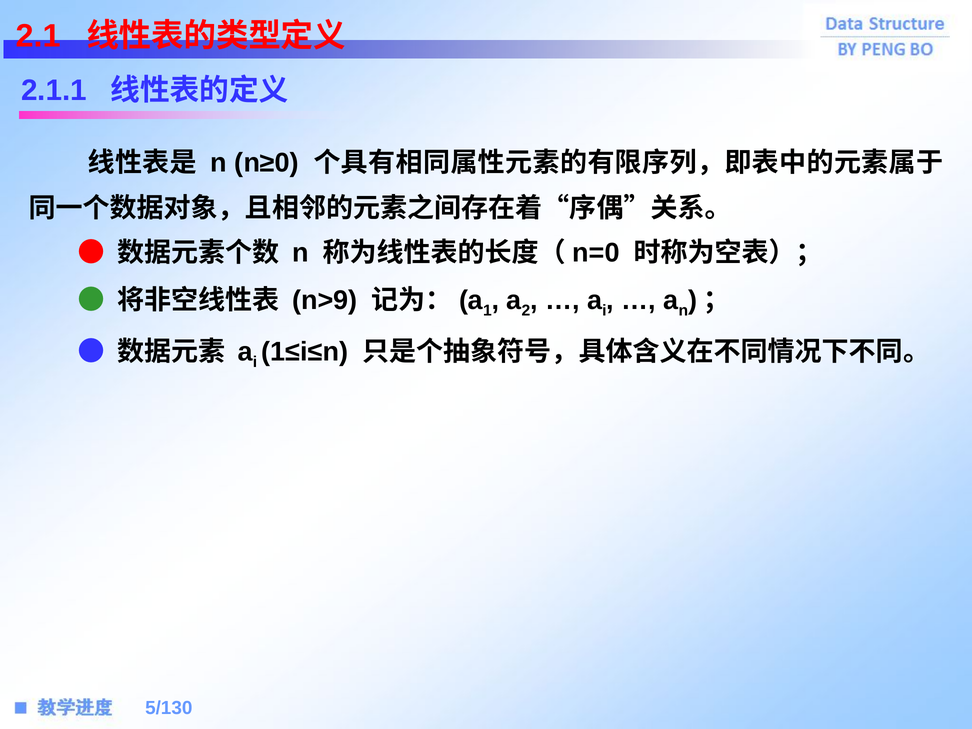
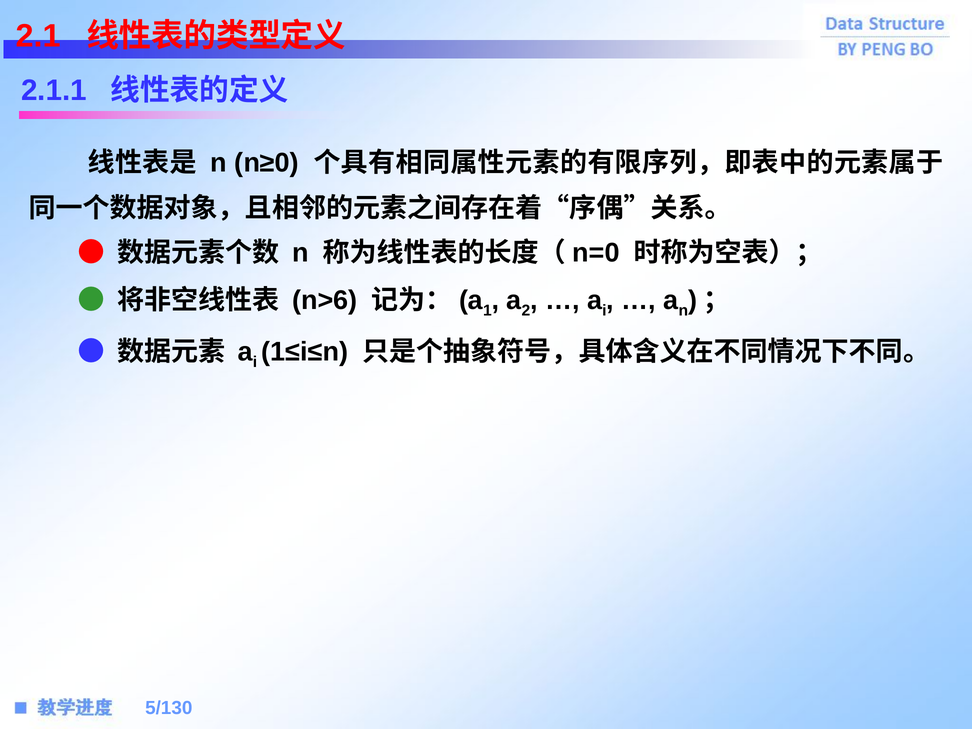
n>9: n>9 -> n>6 (325, 300)
